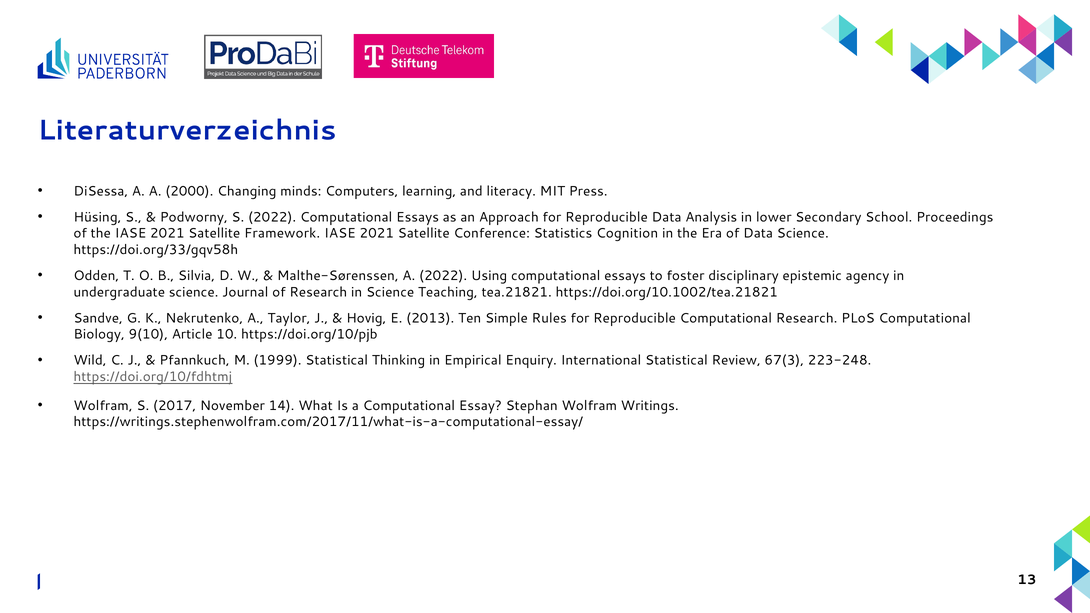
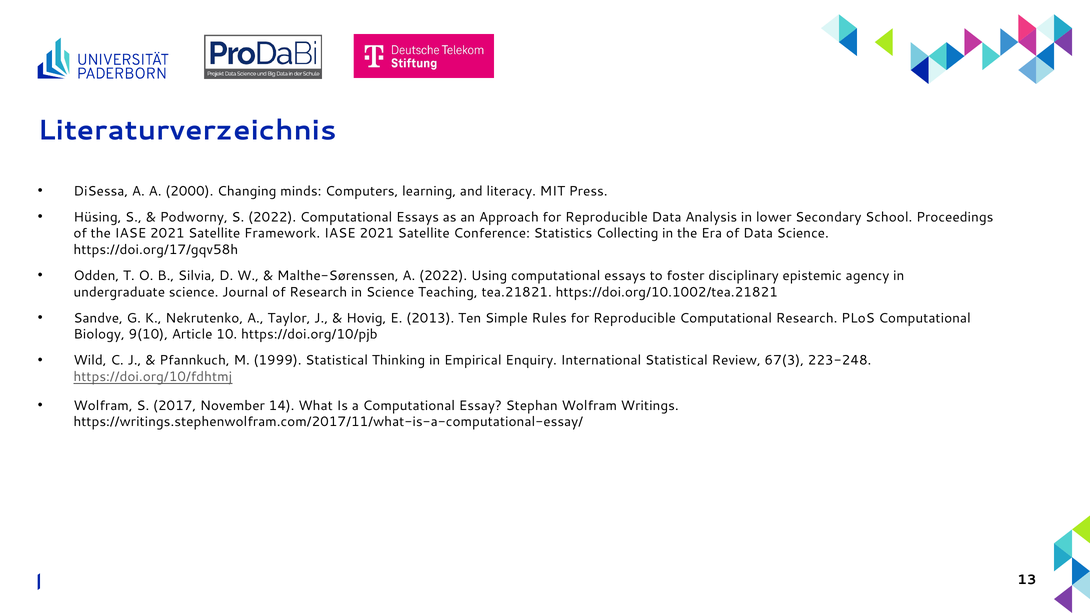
Cognition: Cognition -> Collecting (627, 233)
https://doi.org/33/gqv58h: https://doi.org/33/gqv58h -> https://doi.org/17/gqv58h (156, 250)
